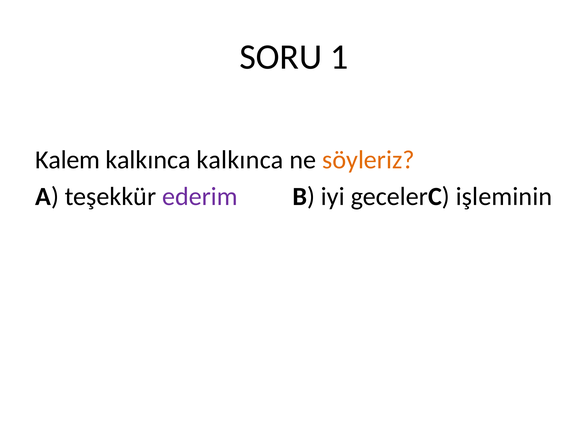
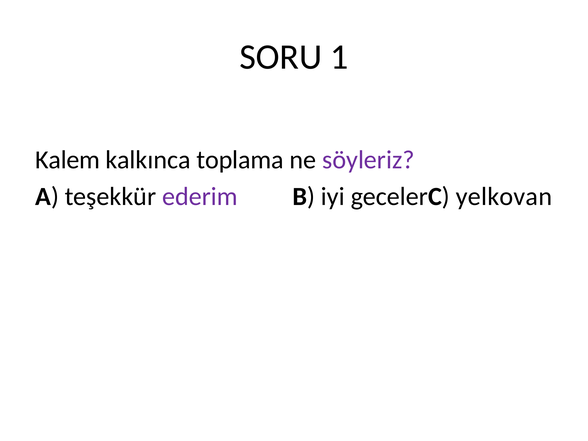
kalkınca kalkınca: kalkınca -> toplama (240, 160)
söyleriz colour: orange -> purple (368, 160)
işleminin: işleminin -> yelkovan (504, 197)
